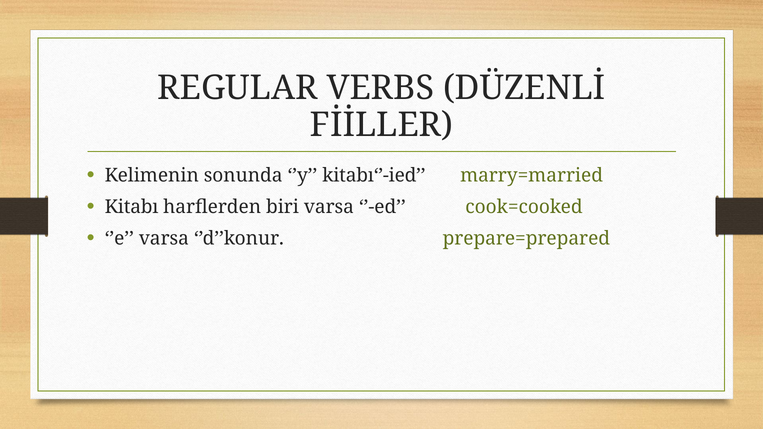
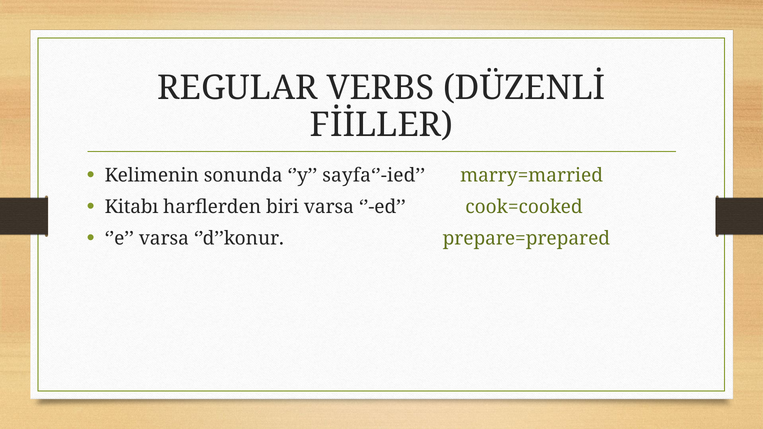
kitabı‘’-ied: kitabı‘’-ied -> sayfa‘’-ied (374, 176)
